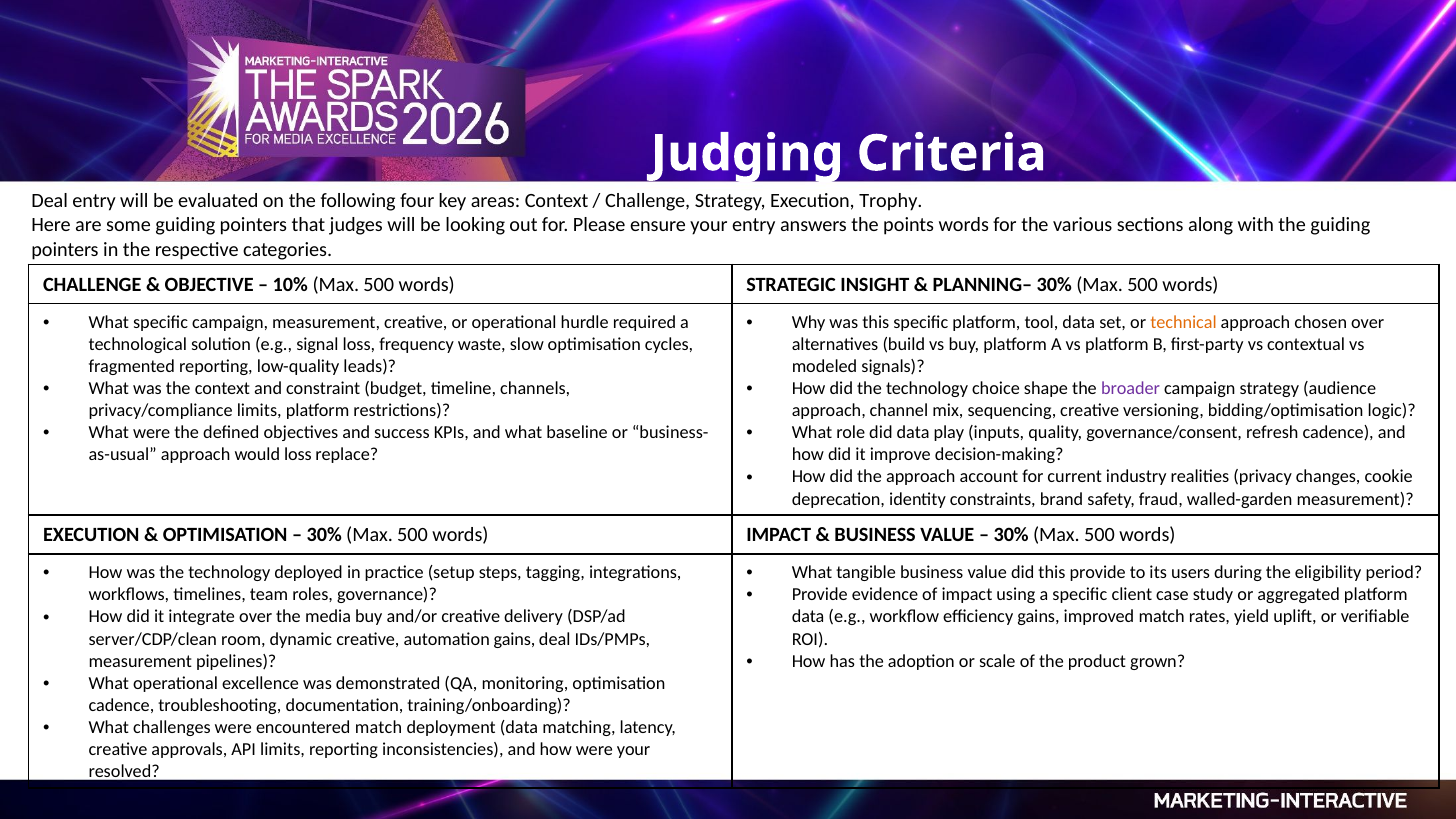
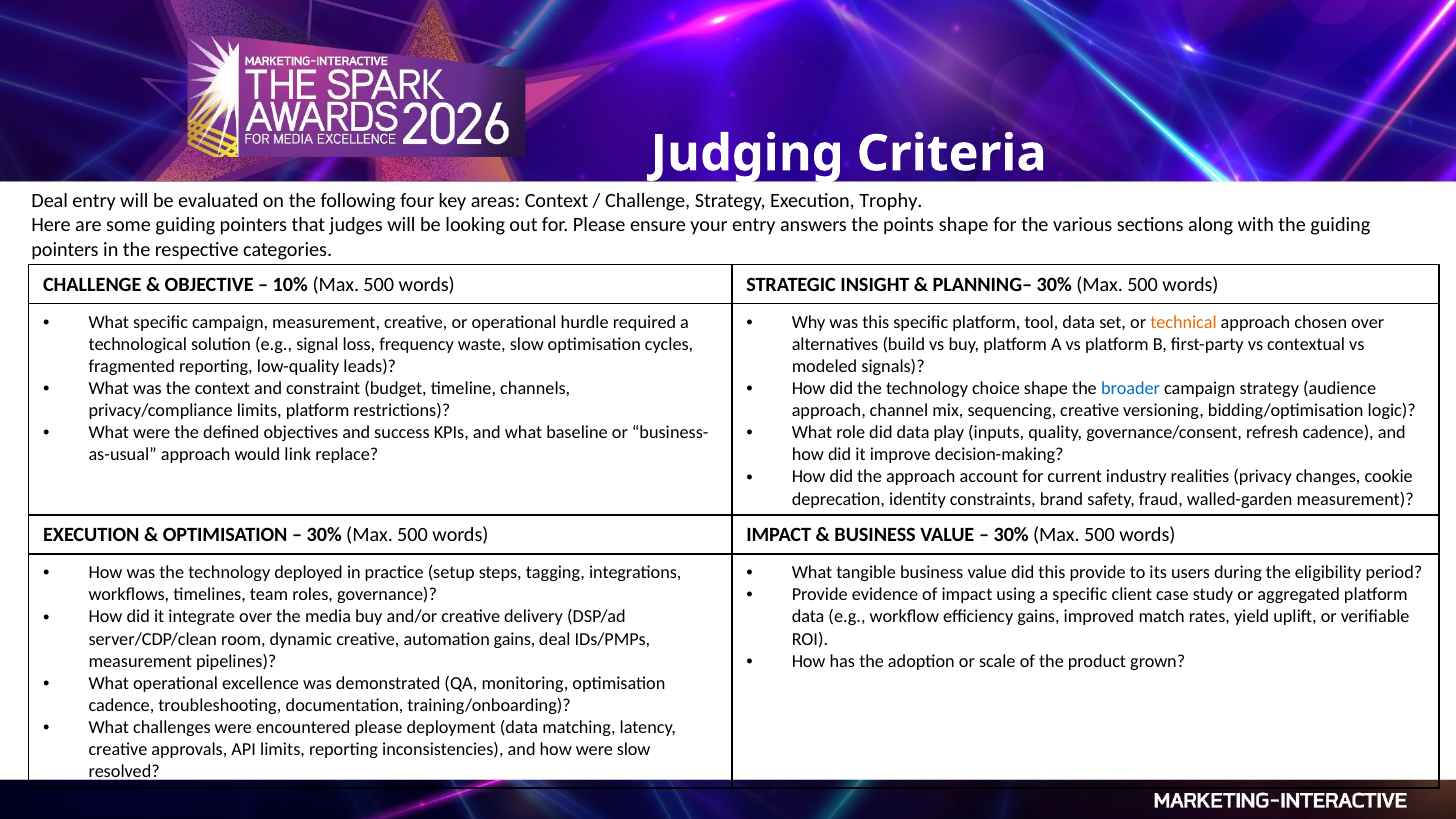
points words: words -> shape (964, 225)
broader colour: purple -> blue (1131, 388)
would loss: loss -> link (298, 455)
encountered match: match -> please (379, 728)
were your: your -> slow (634, 750)
